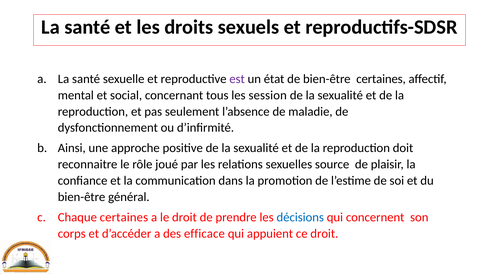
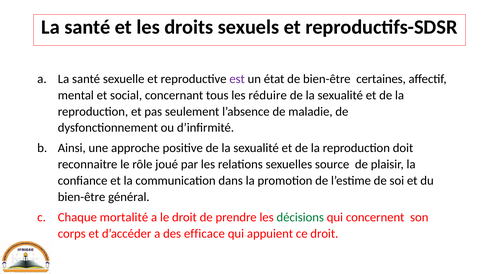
session: session -> réduire (268, 95)
Chaque certaines: certaines -> mortalité (124, 218)
décisions colour: blue -> green (300, 218)
